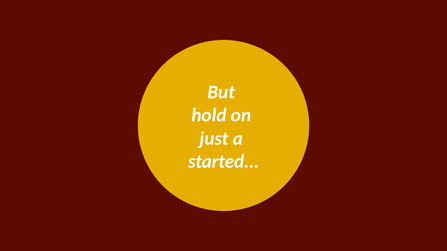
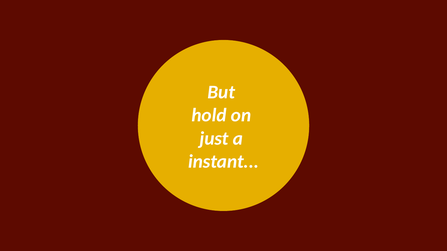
started: started -> instant (224, 162)
